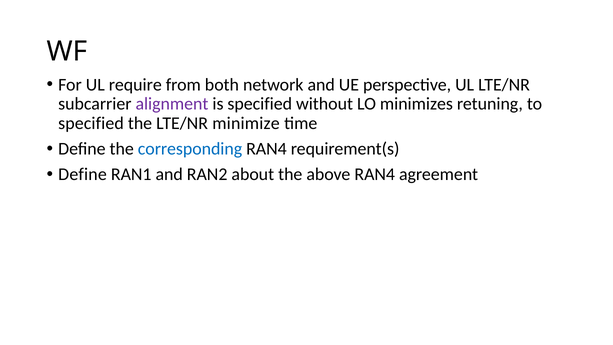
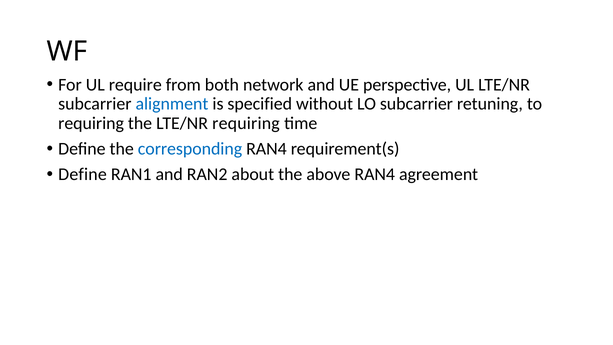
alignment colour: purple -> blue (172, 104)
LO minimizes: minimizes -> subcarrier (416, 104)
specified: specified -> requiring (91, 123)
LTE/NR minimize: minimize -> requiring (246, 123)
